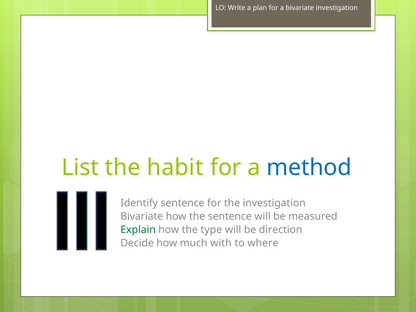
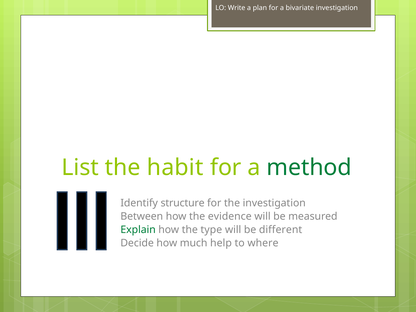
method colour: blue -> green (309, 168)
Identify sentence: sentence -> structure (183, 203)
Bivariate: Bivariate -> Between (142, 216)
the sentence: sentence -> evidence (230, 216)
direction: direction -> different (281, 230)
with: with -> help (221, 243)
